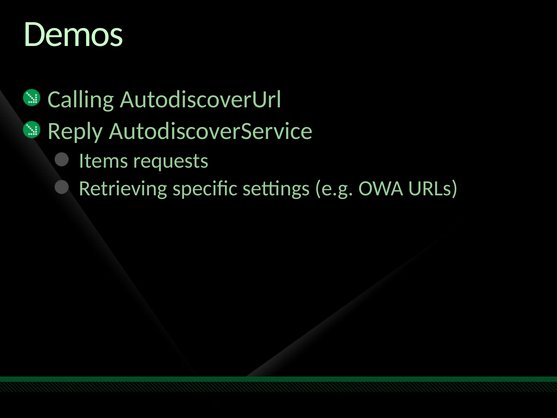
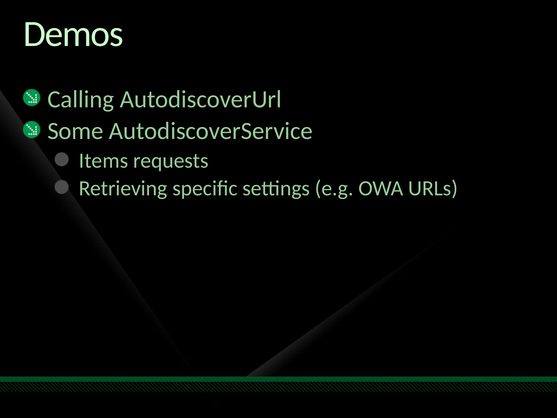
Reply: Reply -> Some (75, 131)
